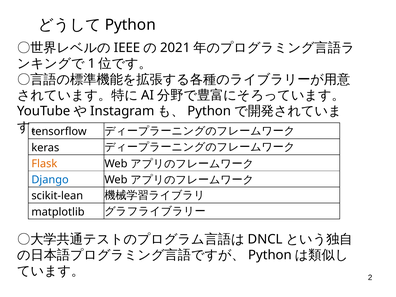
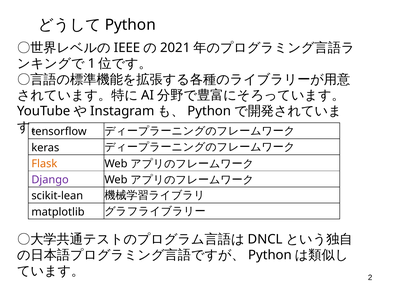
Django colour: blue -> purple (50, 180)
